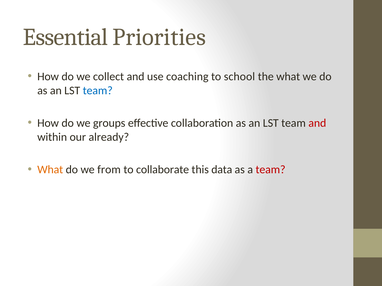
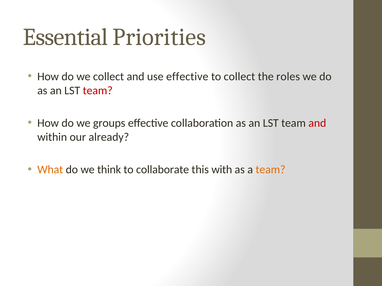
use coaching: coaching -> effective (187, 77)
to school: school -> collect (239, 77)
the what: what -> roles (288, 77)
team colour: blue -> red (98, 91)
from: from -> think (109, 170)
data: data -> with (222, 170)
team colour: red -> orange (271, 170)
